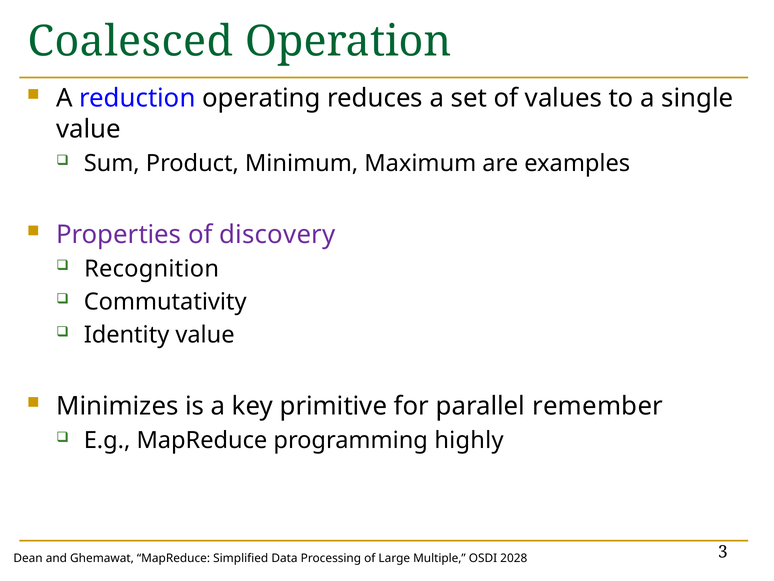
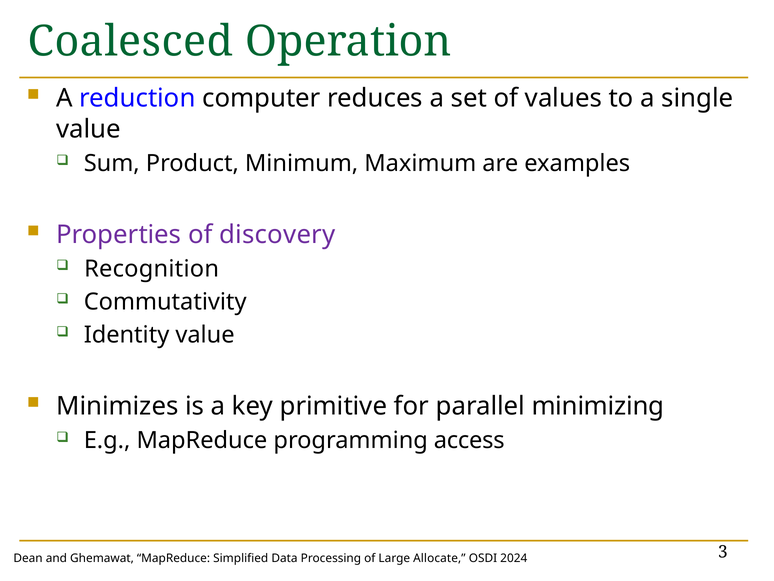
operating: operating -> computer (261, 98)
remember: remember -> minimizing (598, 406)
highly: highly -> access (469, 440)
Multiple: Multiple -> Allocate (439, 558)
2028: 2028 -> 2024 (514, 558)
